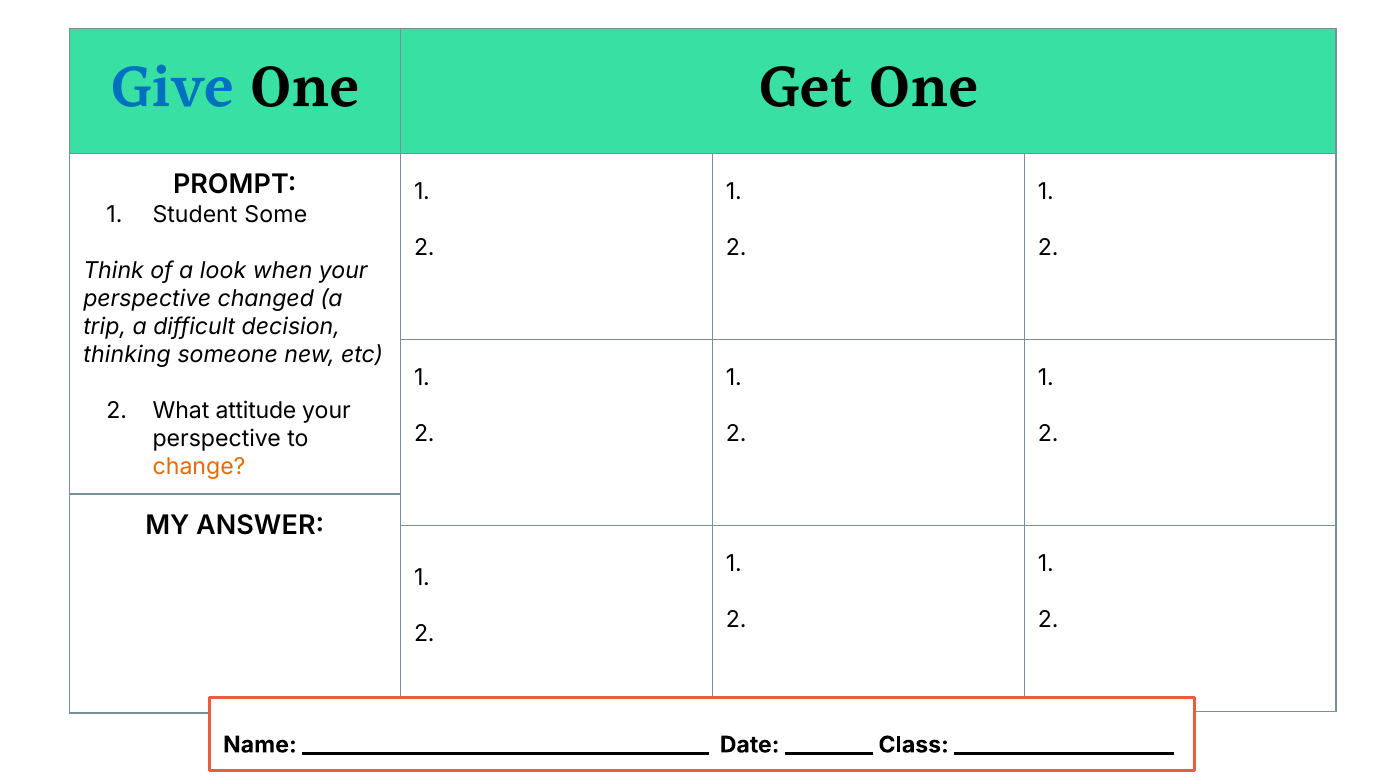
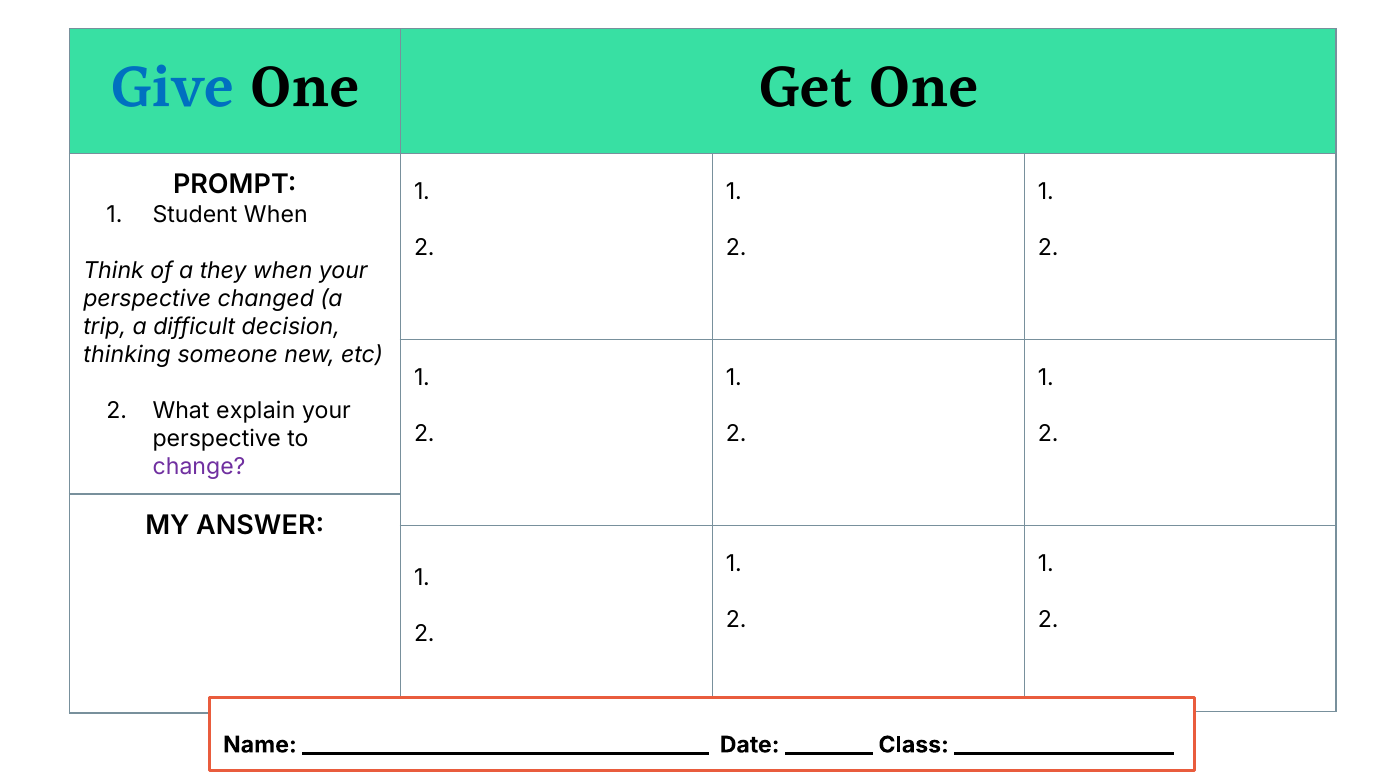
Student Some: Some -> When (276, 215)
look: look -> they (223, 271)
attitude: attitude -> explain (256, 411)
change colour: orange -> purple (199, 467)
